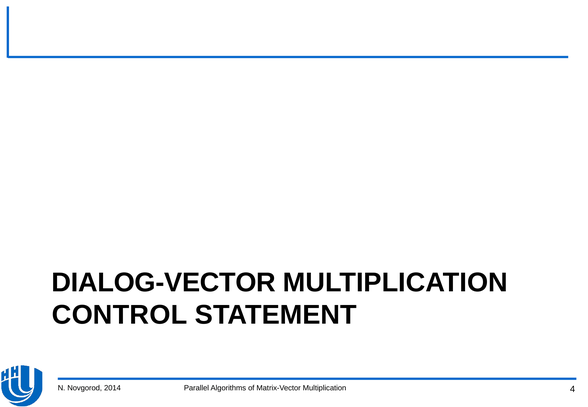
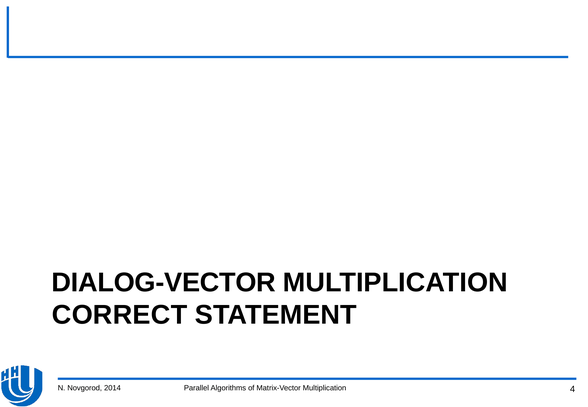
CONTROL: CONTROL -> CORRECT (120, 315)
